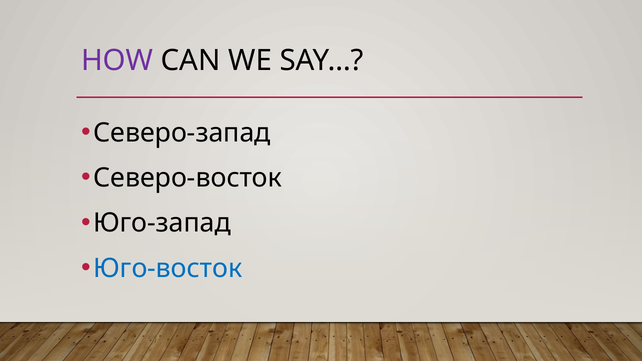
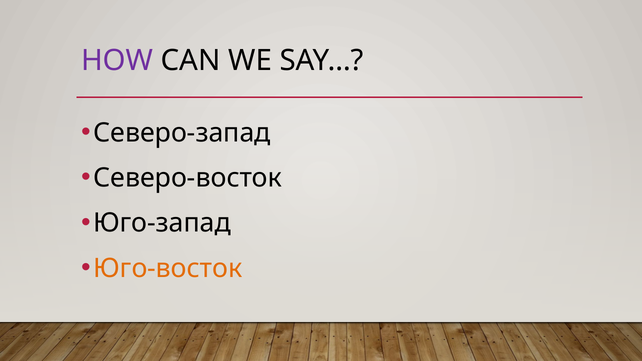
Юго-восток colour: blue -> orange (168, 268)
